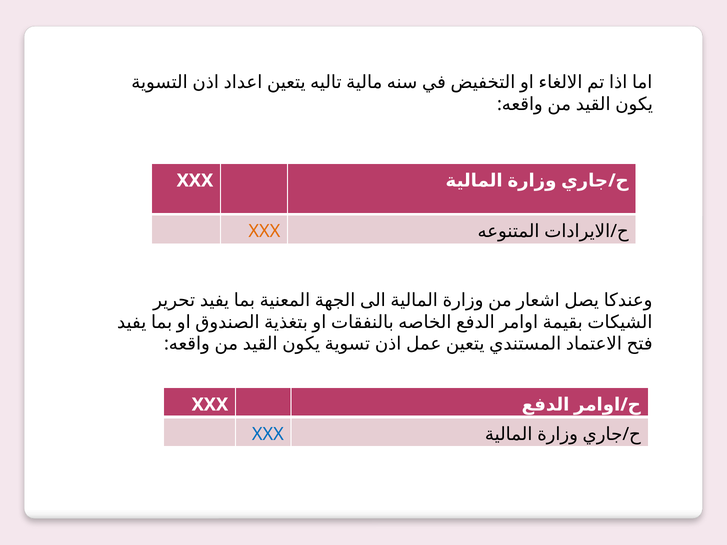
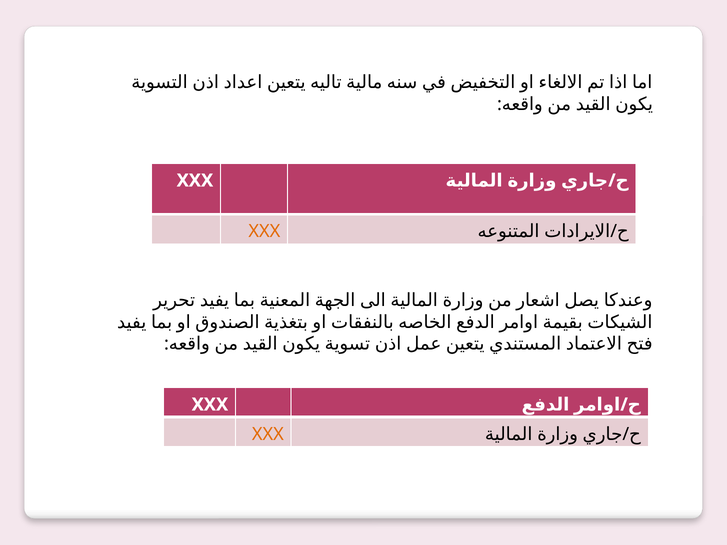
XXX colour: blue -> orange (268, 434)
